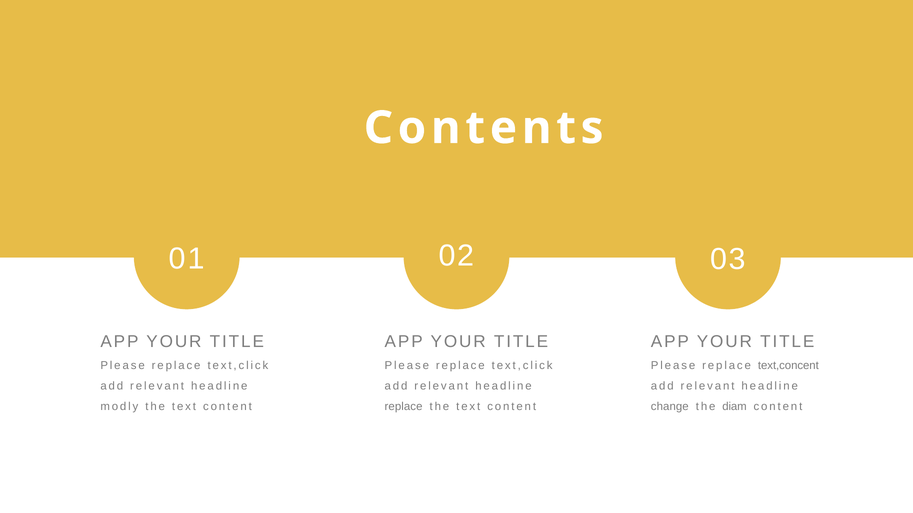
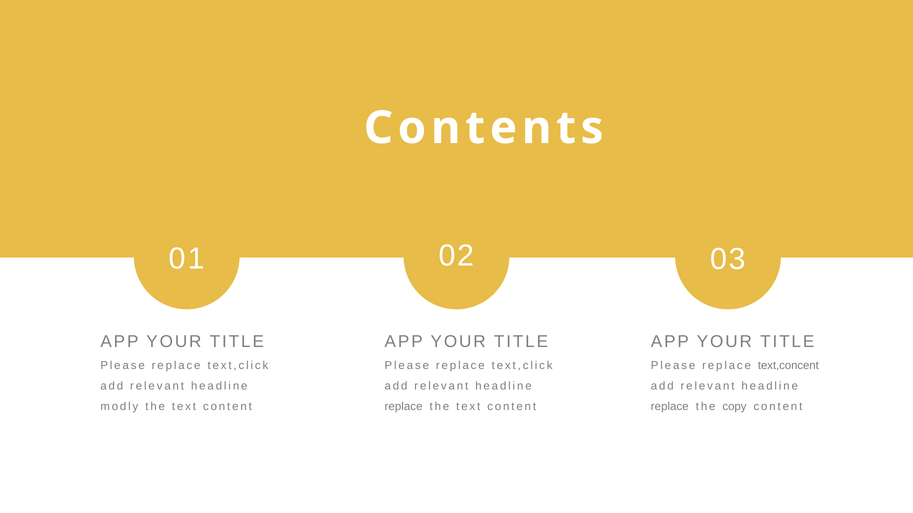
change: change -> replace (670, 407)
diam: diam -> copy (734, 407)
